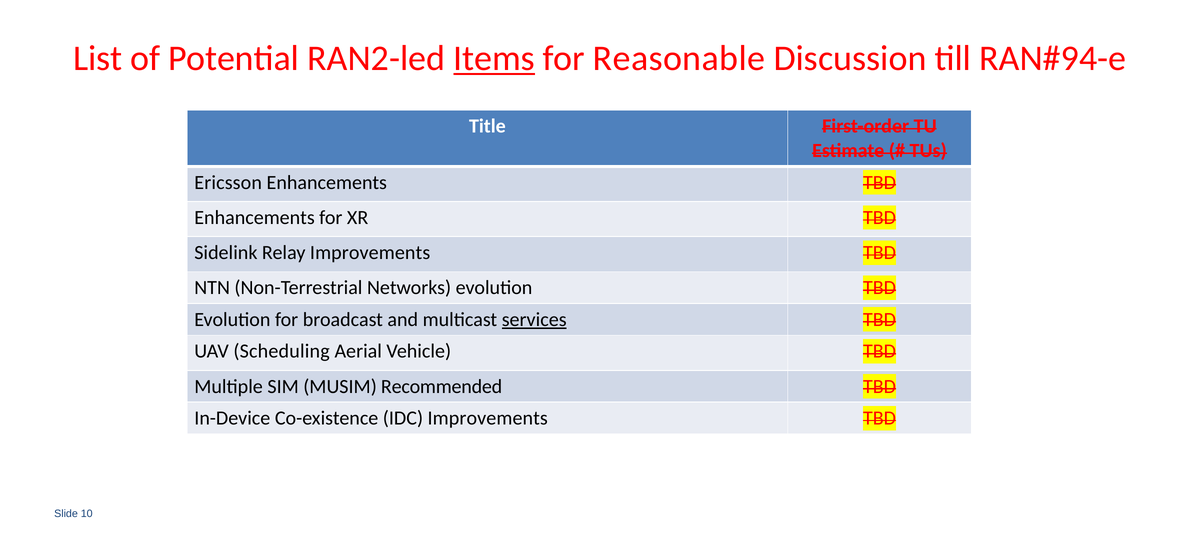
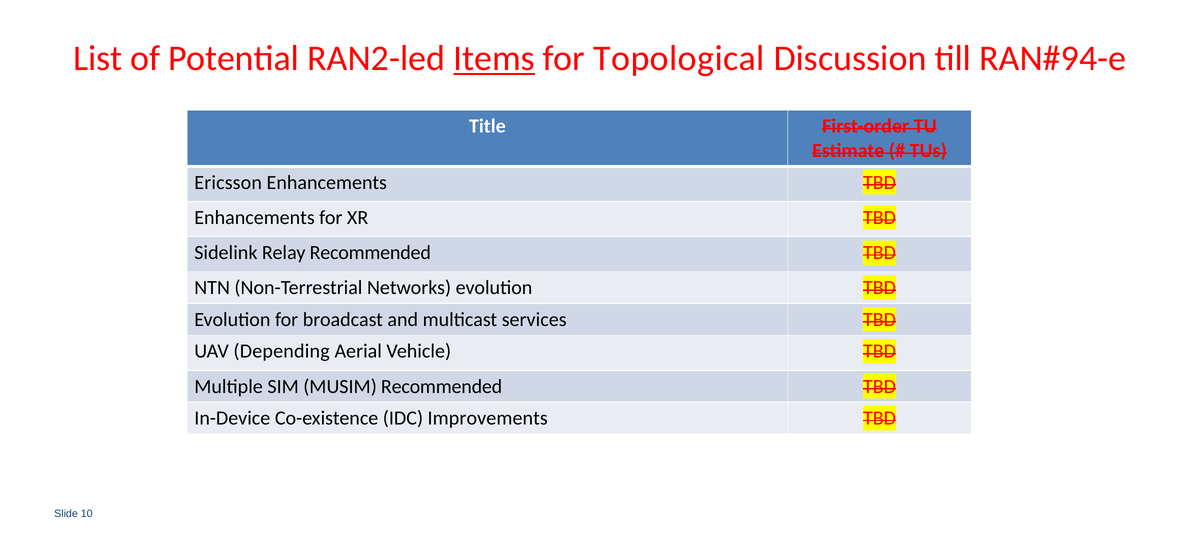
Reasonable: Reasonable -> Topological (679, 58)
Relay Improvements: Improvements -> Recommended (370, 253)
services underline: present -> none (534, 319)
Scheduling: Scheduling -> Depending (282, 351)
